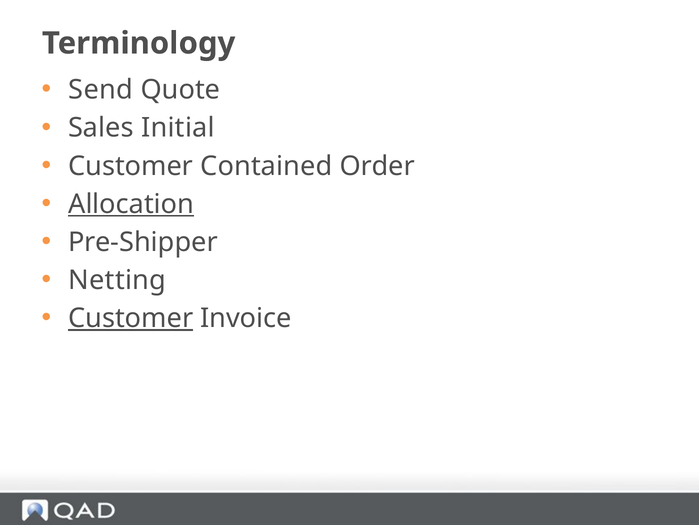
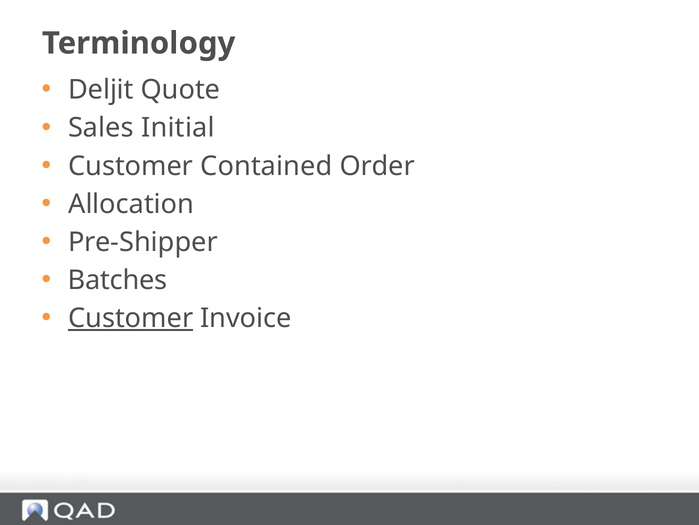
Send: Send -> Deljit (101, 90)
Allocation underline: present -> none (131, 204)
Netting: Netting -> Batches (118, 280)
